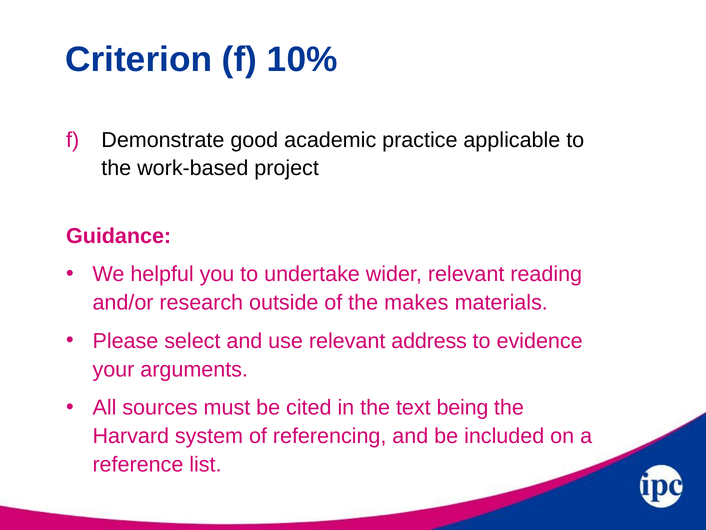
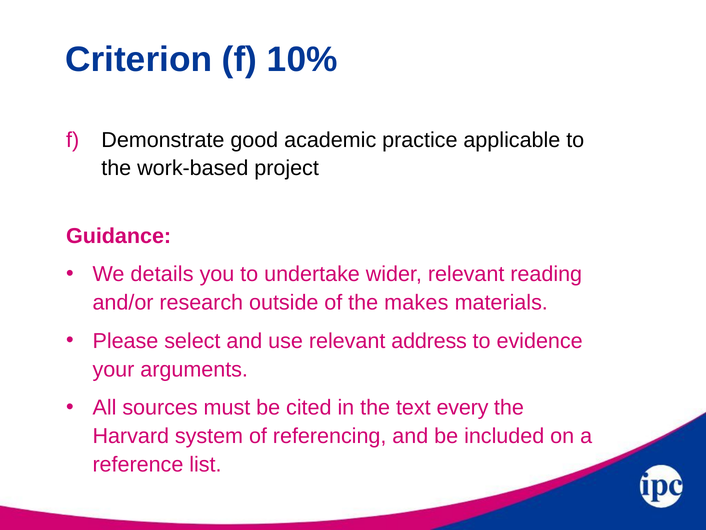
helpful: helpful -> details (162, 274)
being: being -> every (462, 407)
